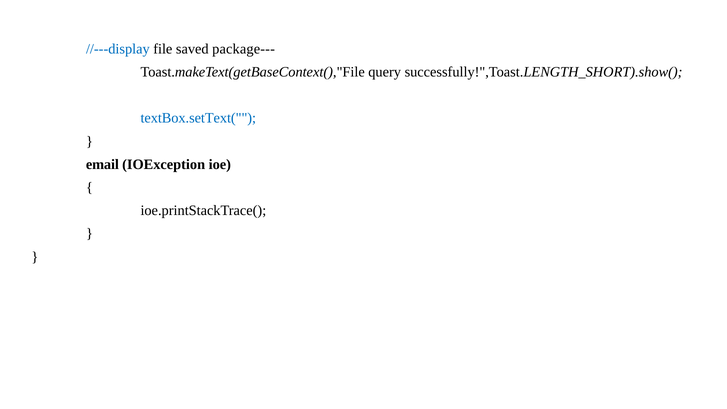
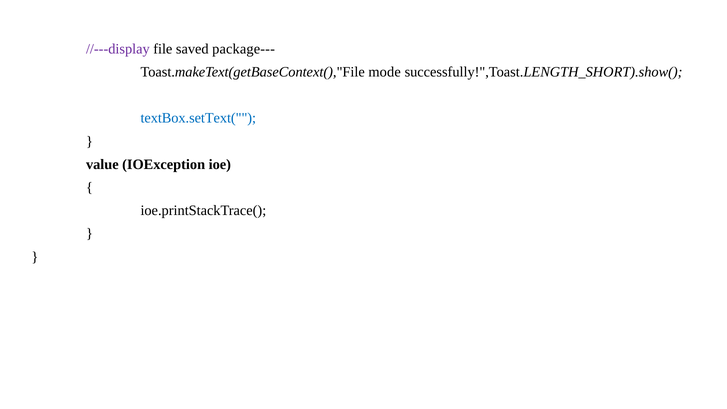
//---display colour: blue -> purple (118, 49)
query: query -> mode (385, 72)
email: email -> value (102, 164)
